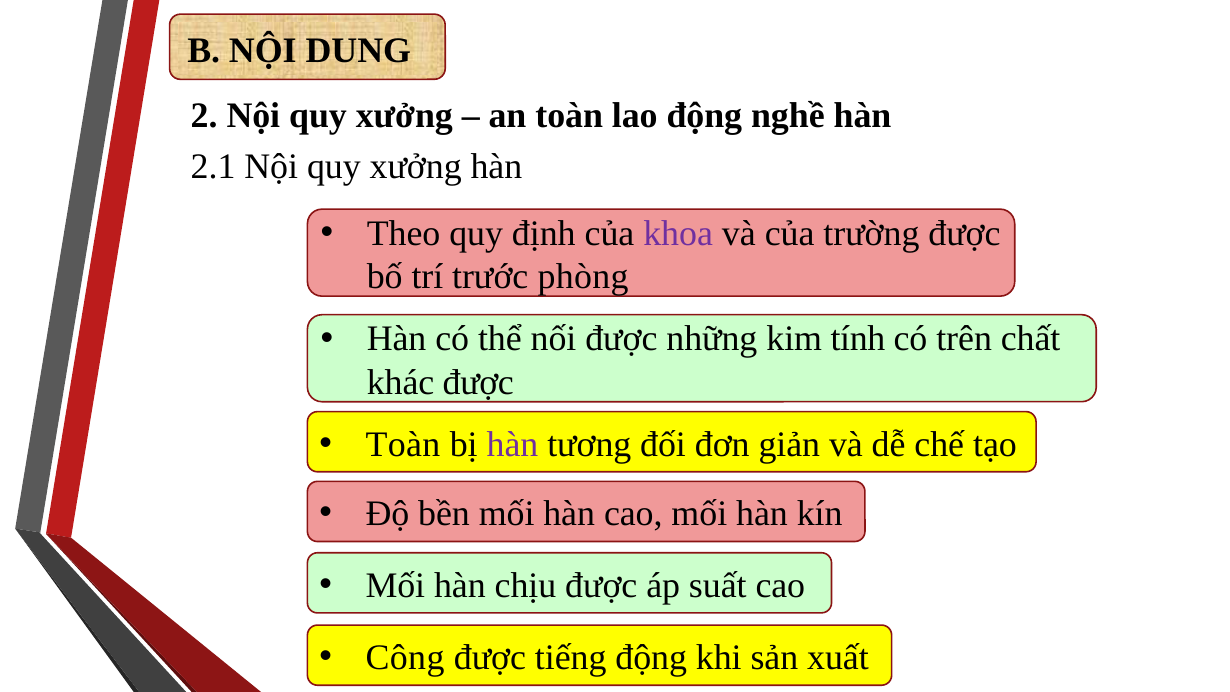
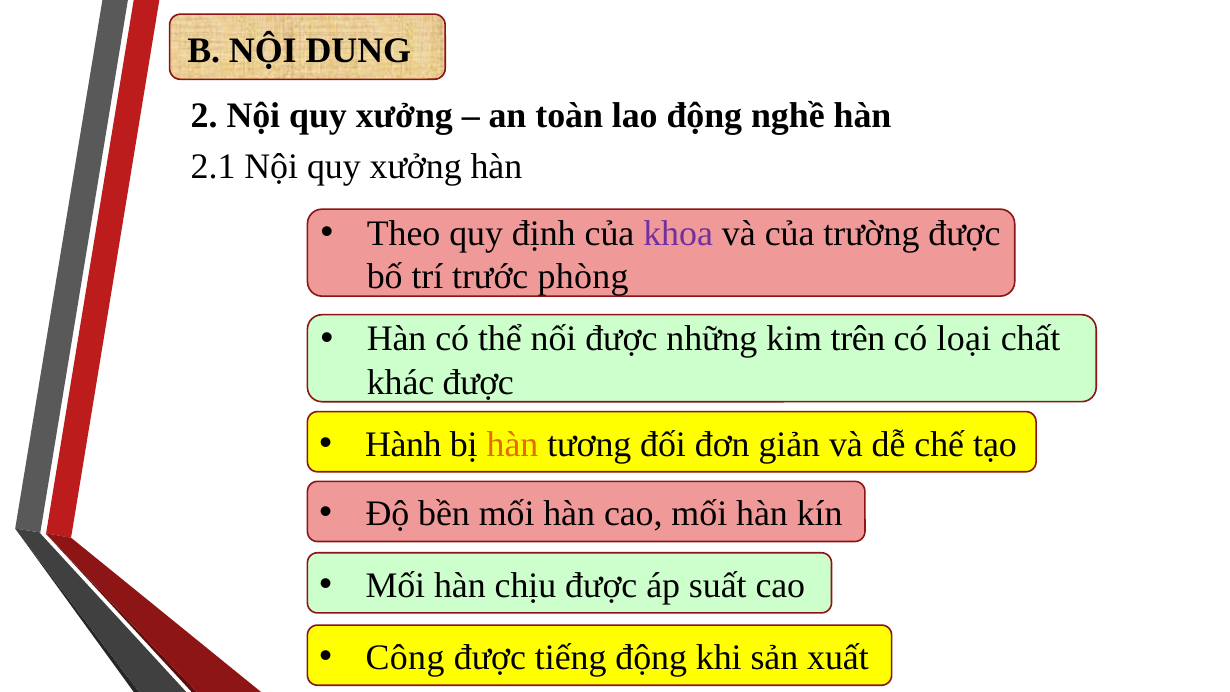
tính: tính -> trên (858, 339)
trên: trên -> loại (964, 339)
Toàn: Toàn -> Hành (403, 444)
hàn colour: purple -> orange (512, 444)
